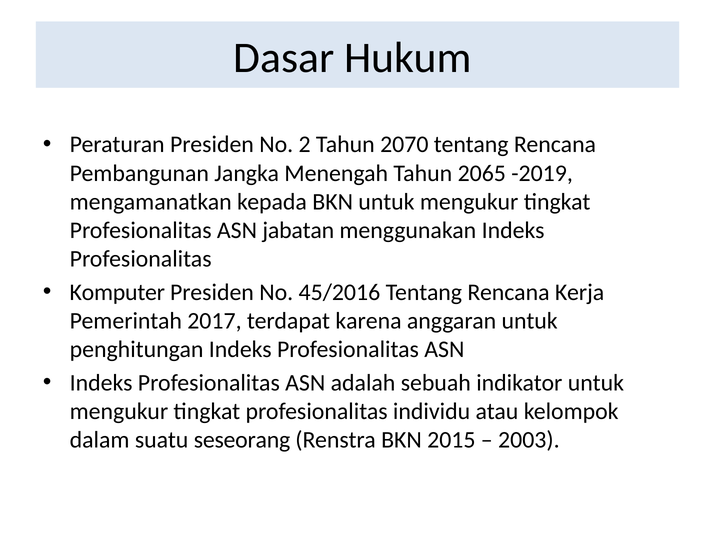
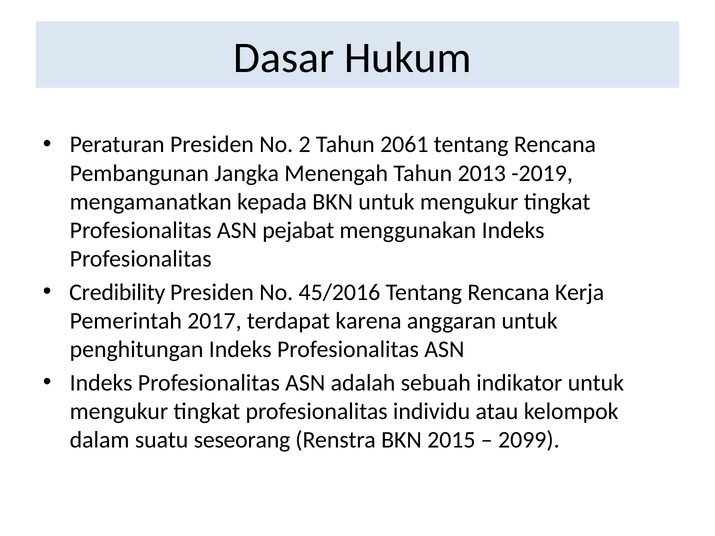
2070: 2070 -> 2061 (404, 145)
2065: 2065 -> 2013 (482, 173)
jabatan: jabatan -> pejabat (298, 230)
Komputer: Komputer -> Credibility (117, 292)
2003: 2003 -> 2099 (529, 440)
